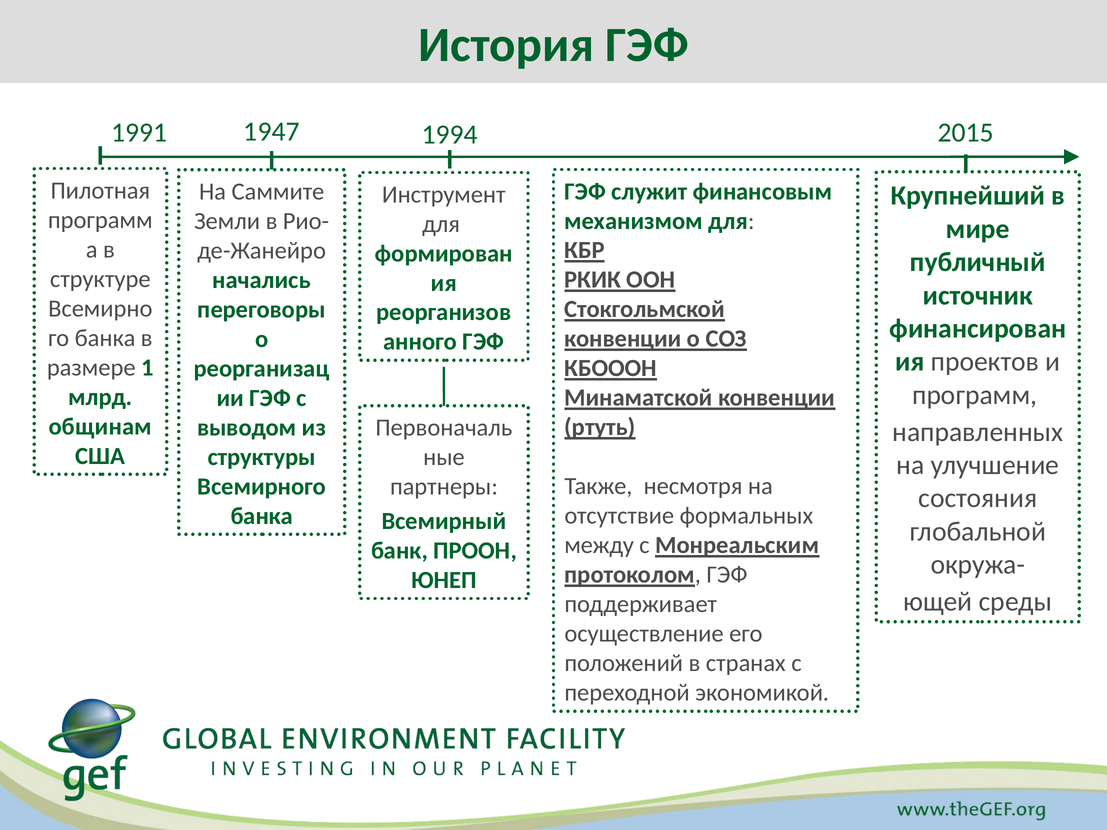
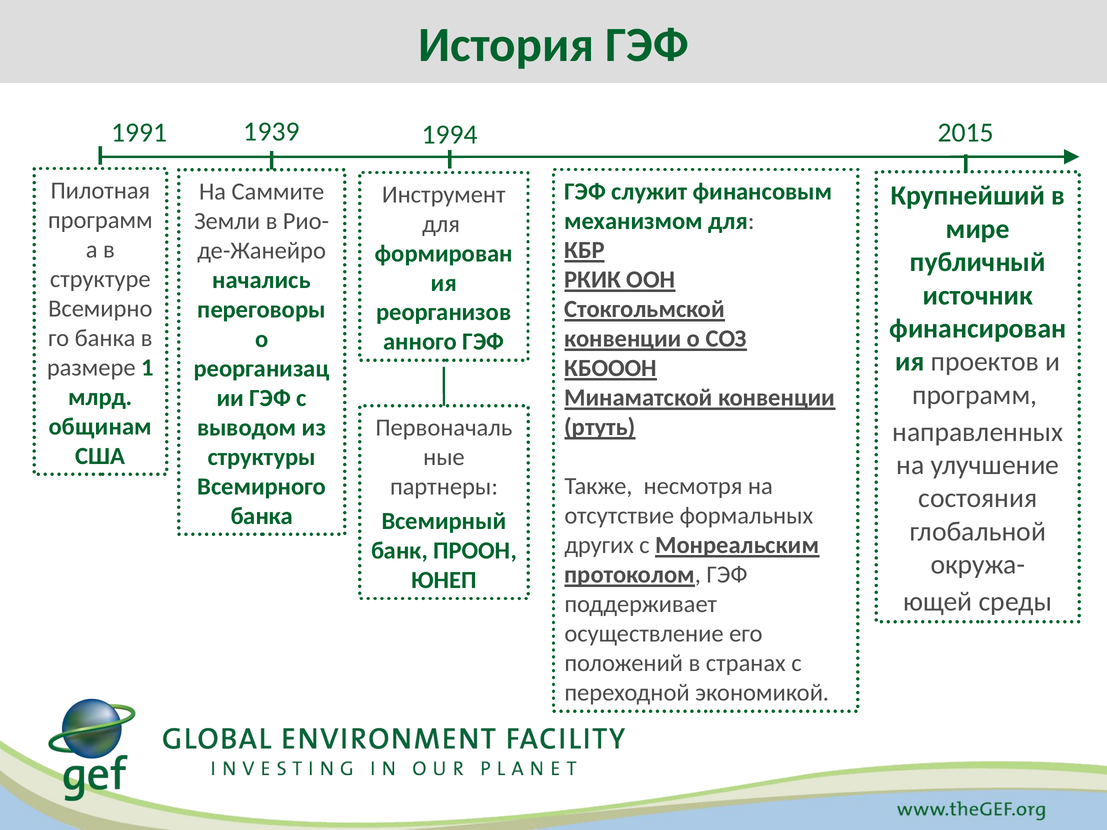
1947: 1947 -> 1939 (272, 132)
между: между -> других (599, 546)
